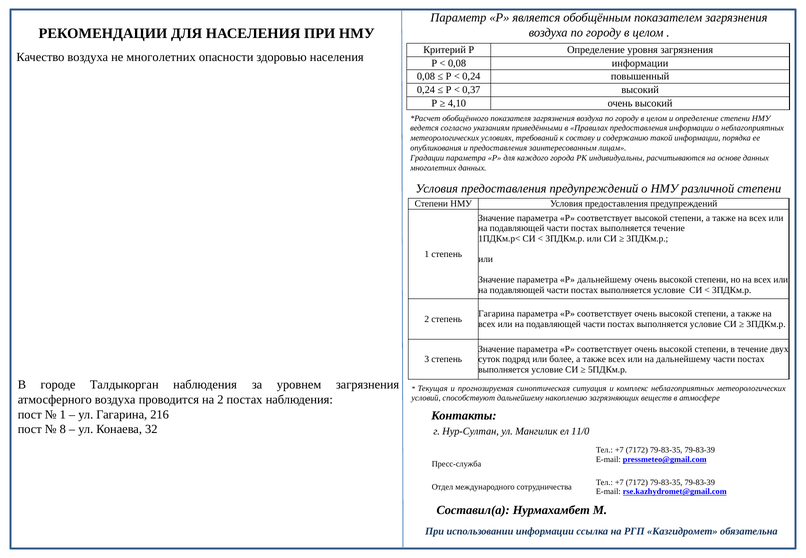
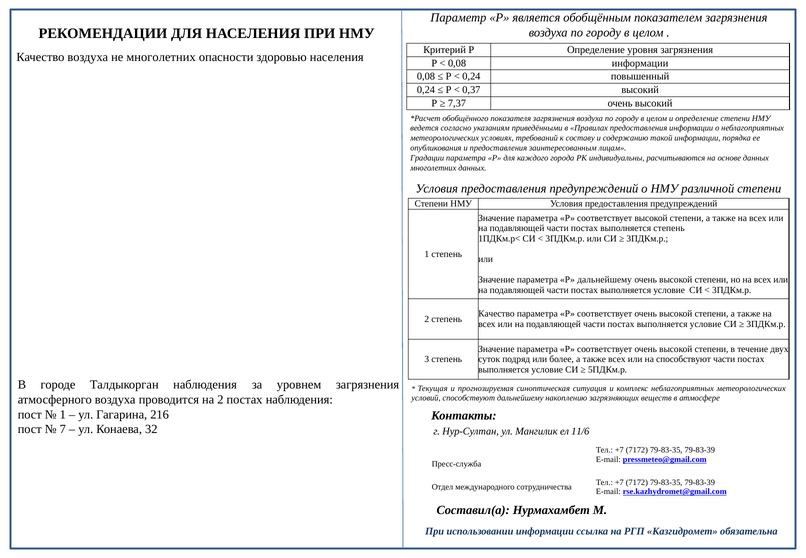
4,10: 4,10 -> 7,37 (457, 103)
выполняется течение: течение -> степень (669, 228)
Гагарина: Гагарина -> Качество (496, 314)
на дальнейшему: дальнейшему -> способствуют (684, 359)
8: 8 -> 7 (63, 429)
11/0: 11/0 -> 11/6 (580, 431)
